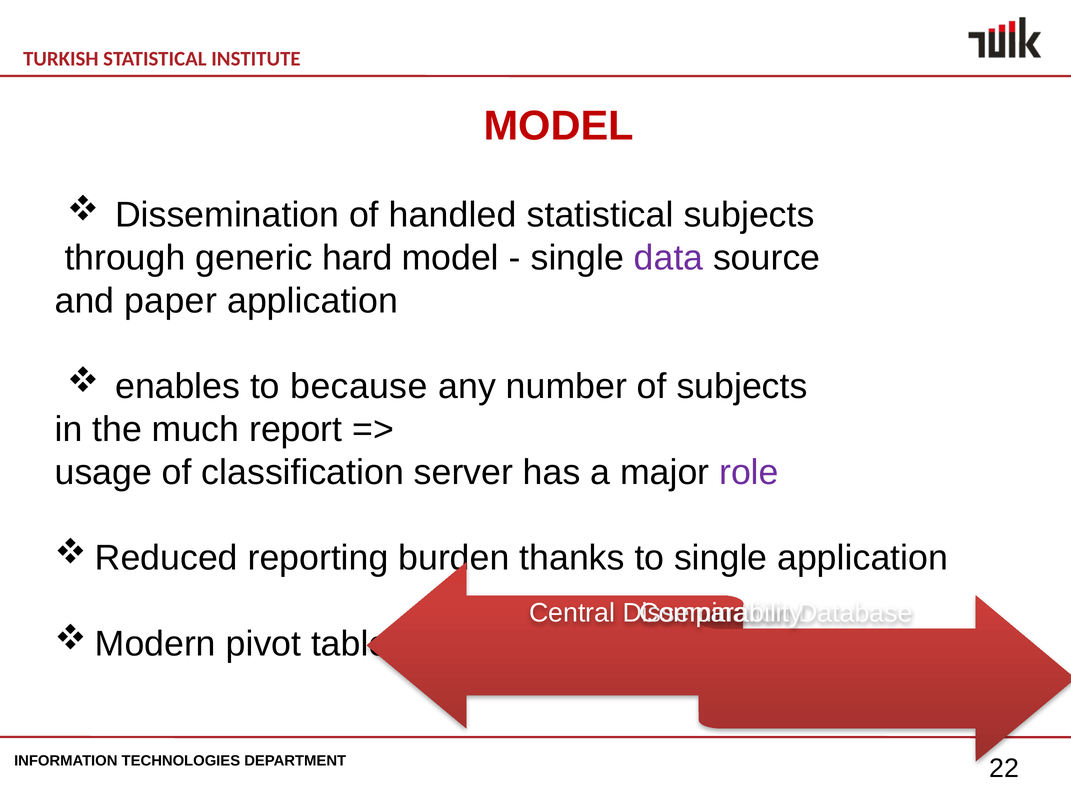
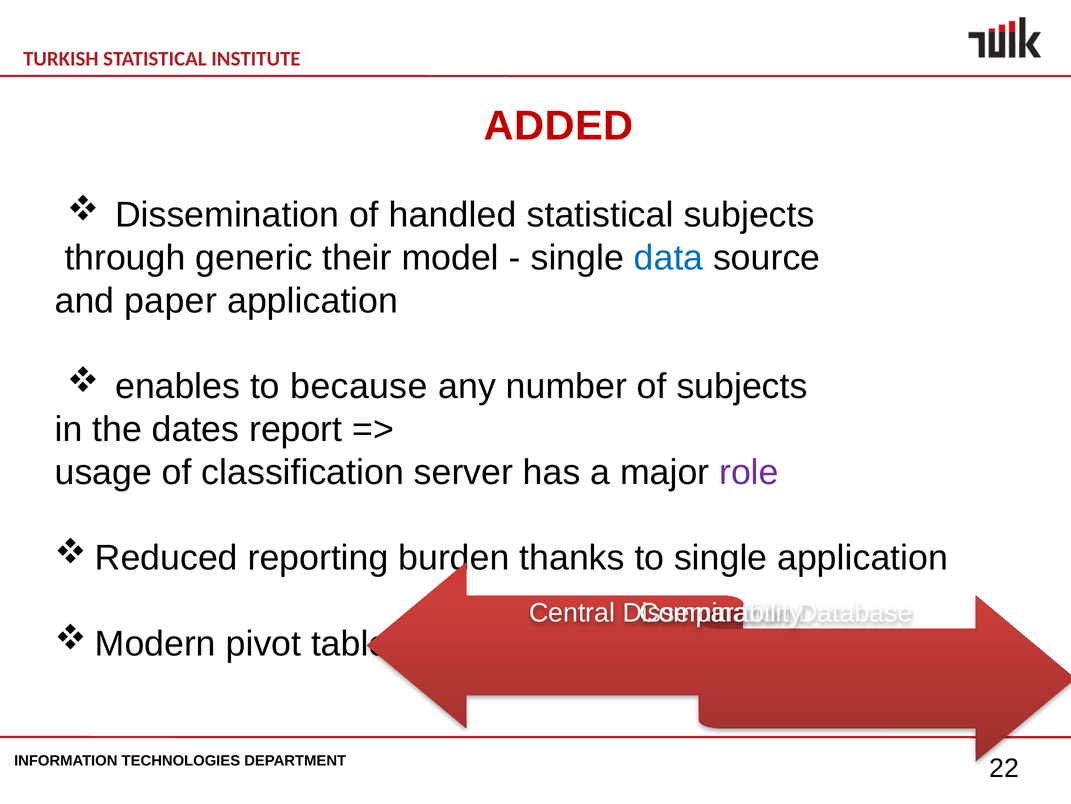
MODEL: MODEL -> ADDED (559, 126)
hard: hard -> their (357, 258)
data colour: purple -> blue (669, 258)
much: much -> dates (196, 429)
